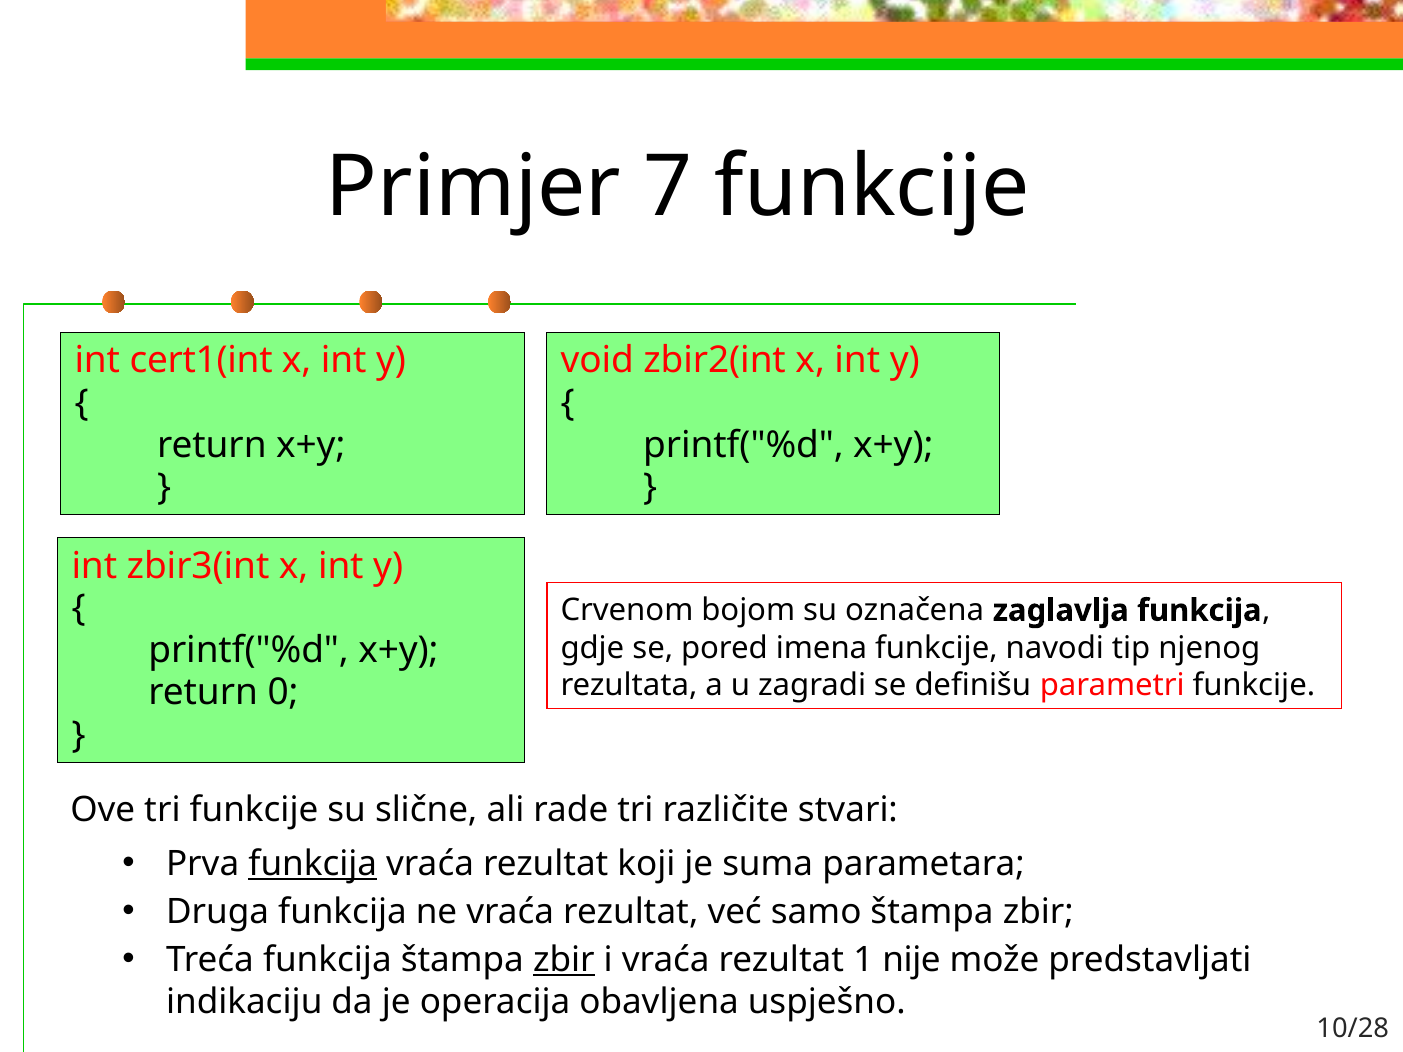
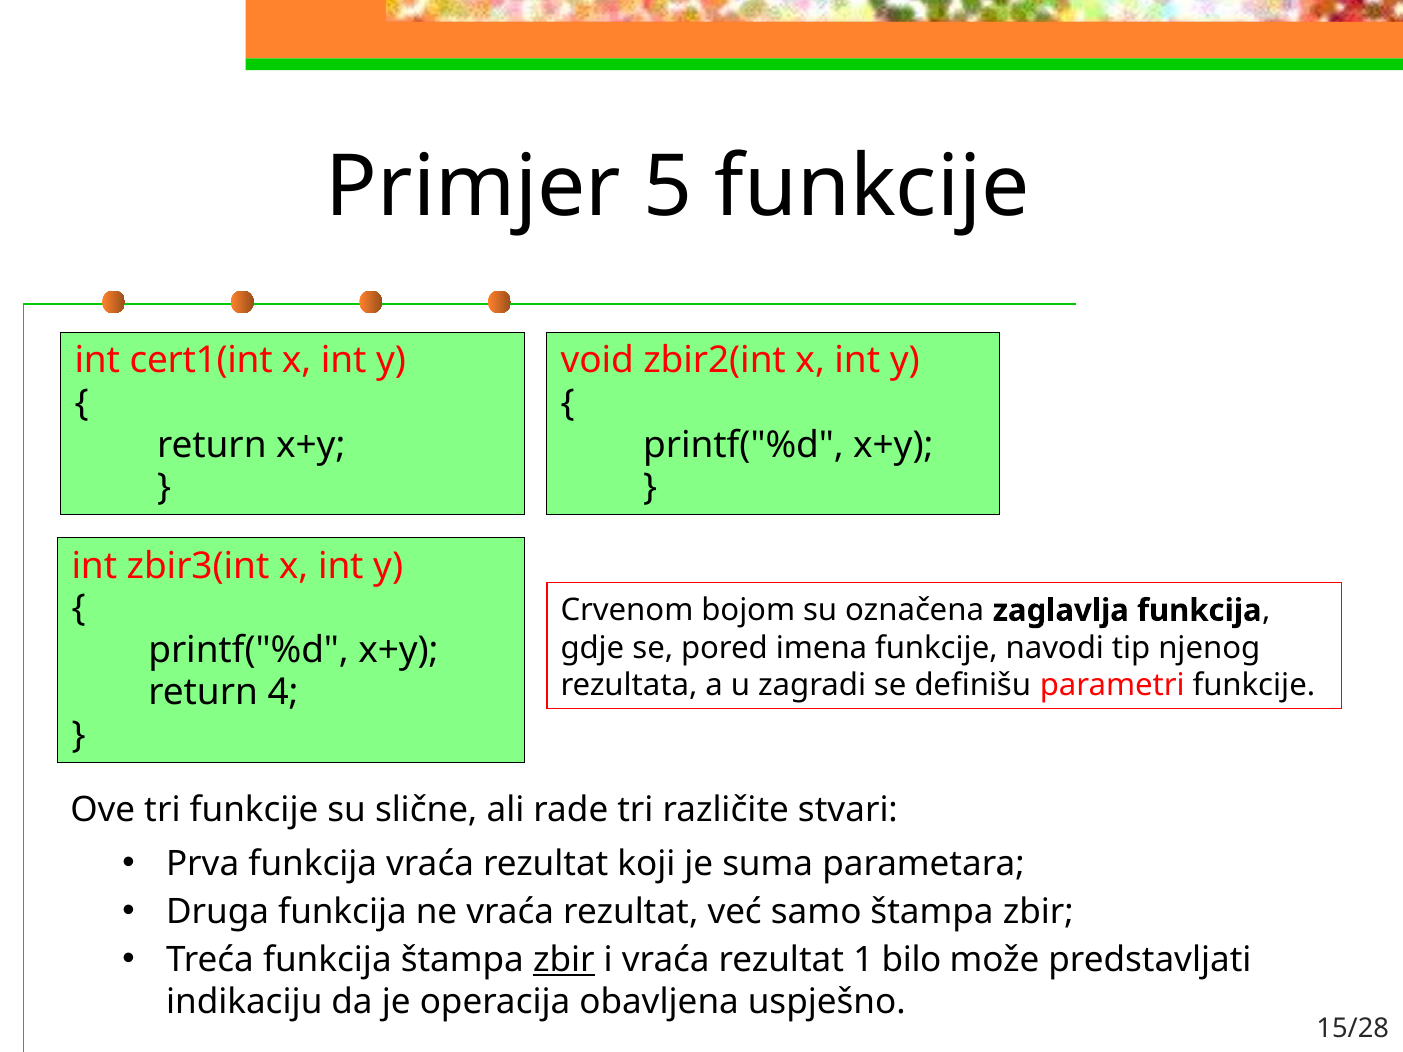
7: 7 -> 5 (668, 187)
0: 0 -> 4 (283, 693)
funkcija underline: present -> none (313, 864)
nije: nije -> bilo (912, 960)
10/28: 10/28 -> 15/28 (1353, 1029)
